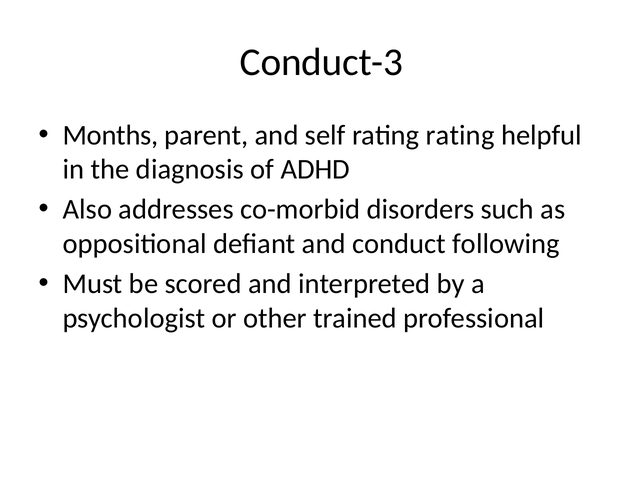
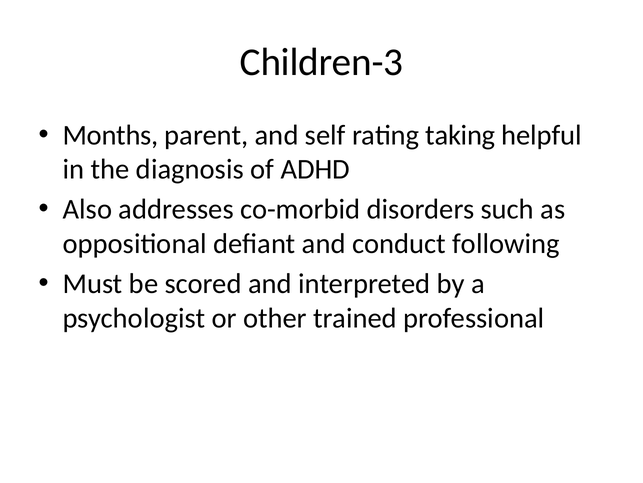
Conduct-3: Conduct-3 -> Children-3 (322, 62)
rating rating: rating -> taking (460, 135)
